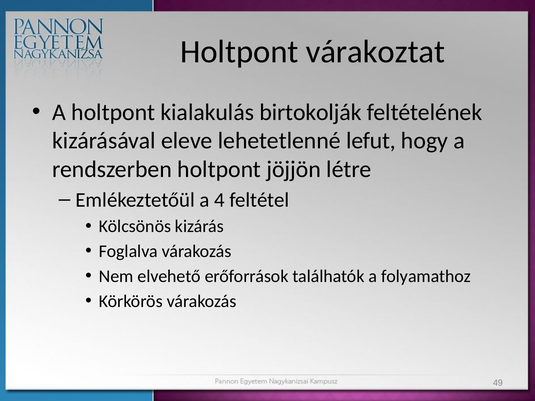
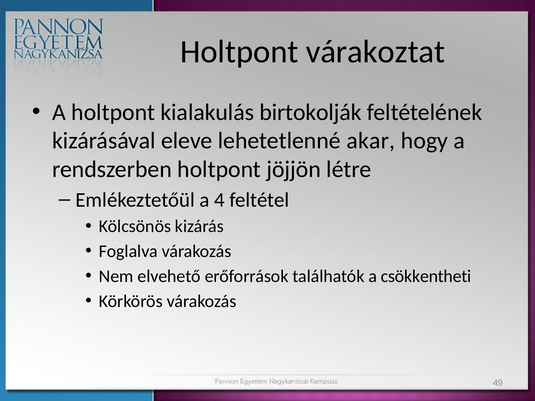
lefut: lefut -> akar (371, 141)
folyamathoz: folyamathoz -> csökkentheti (426, 277)
